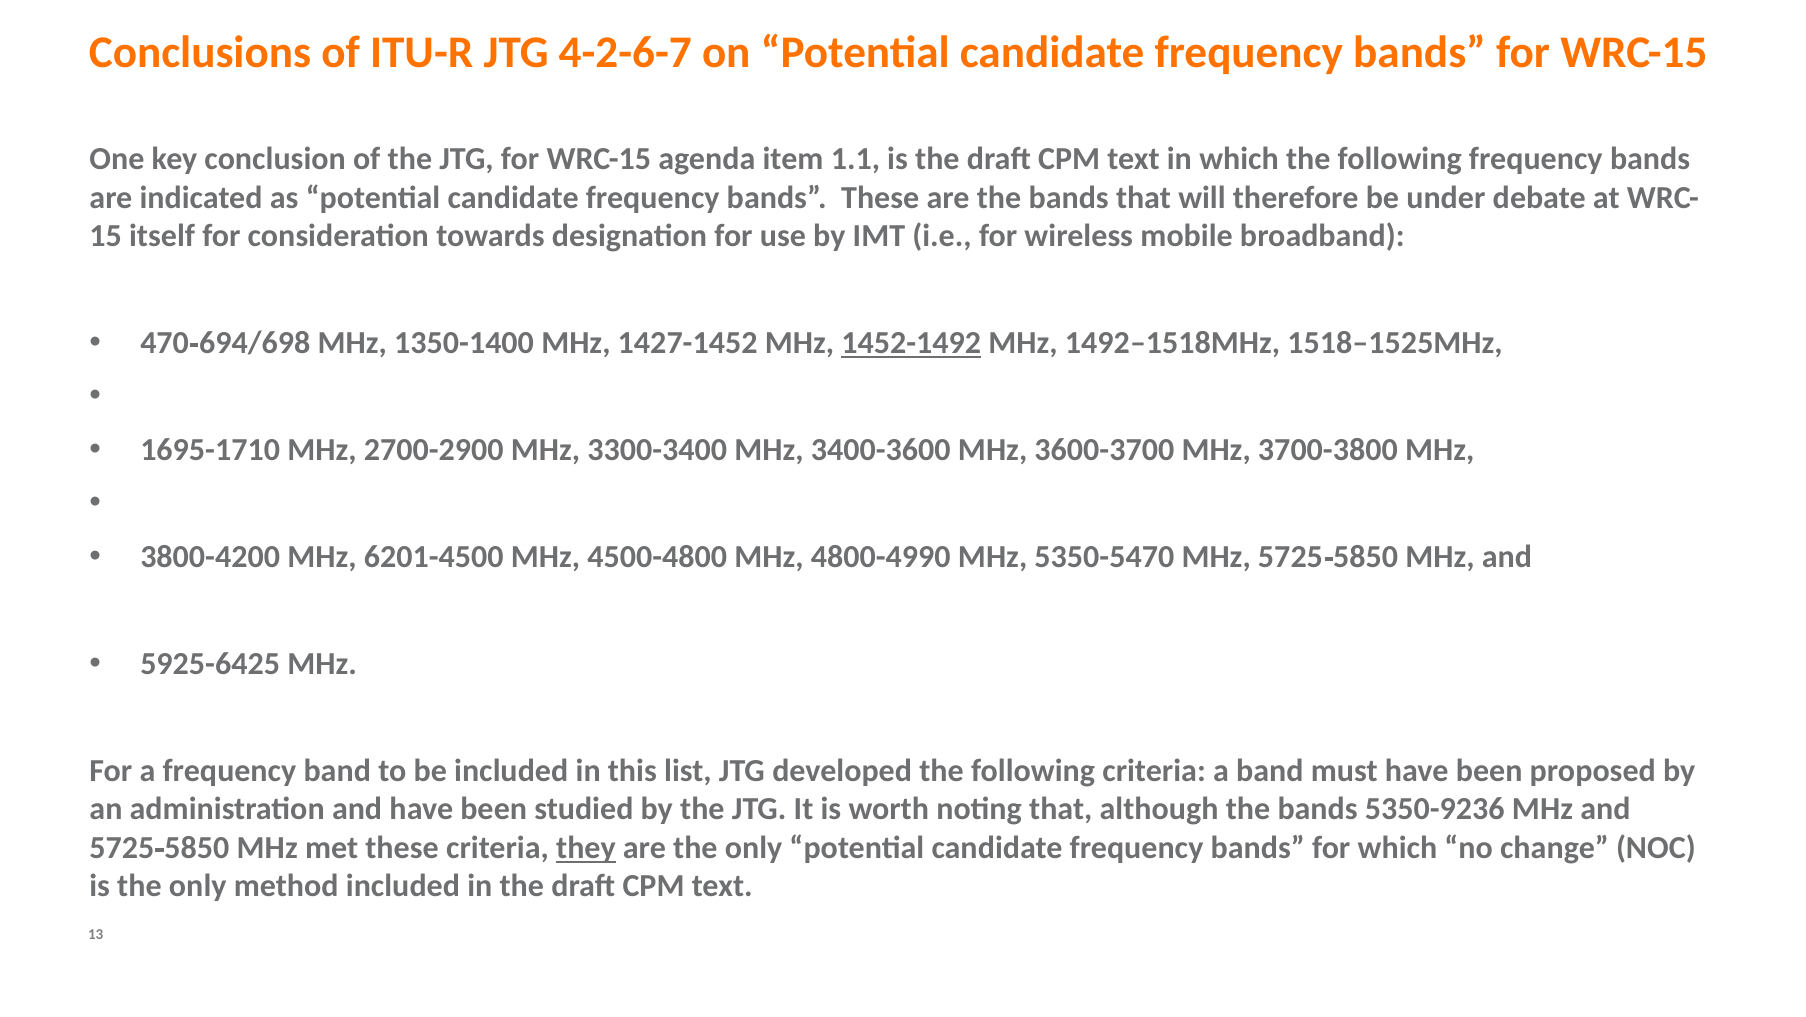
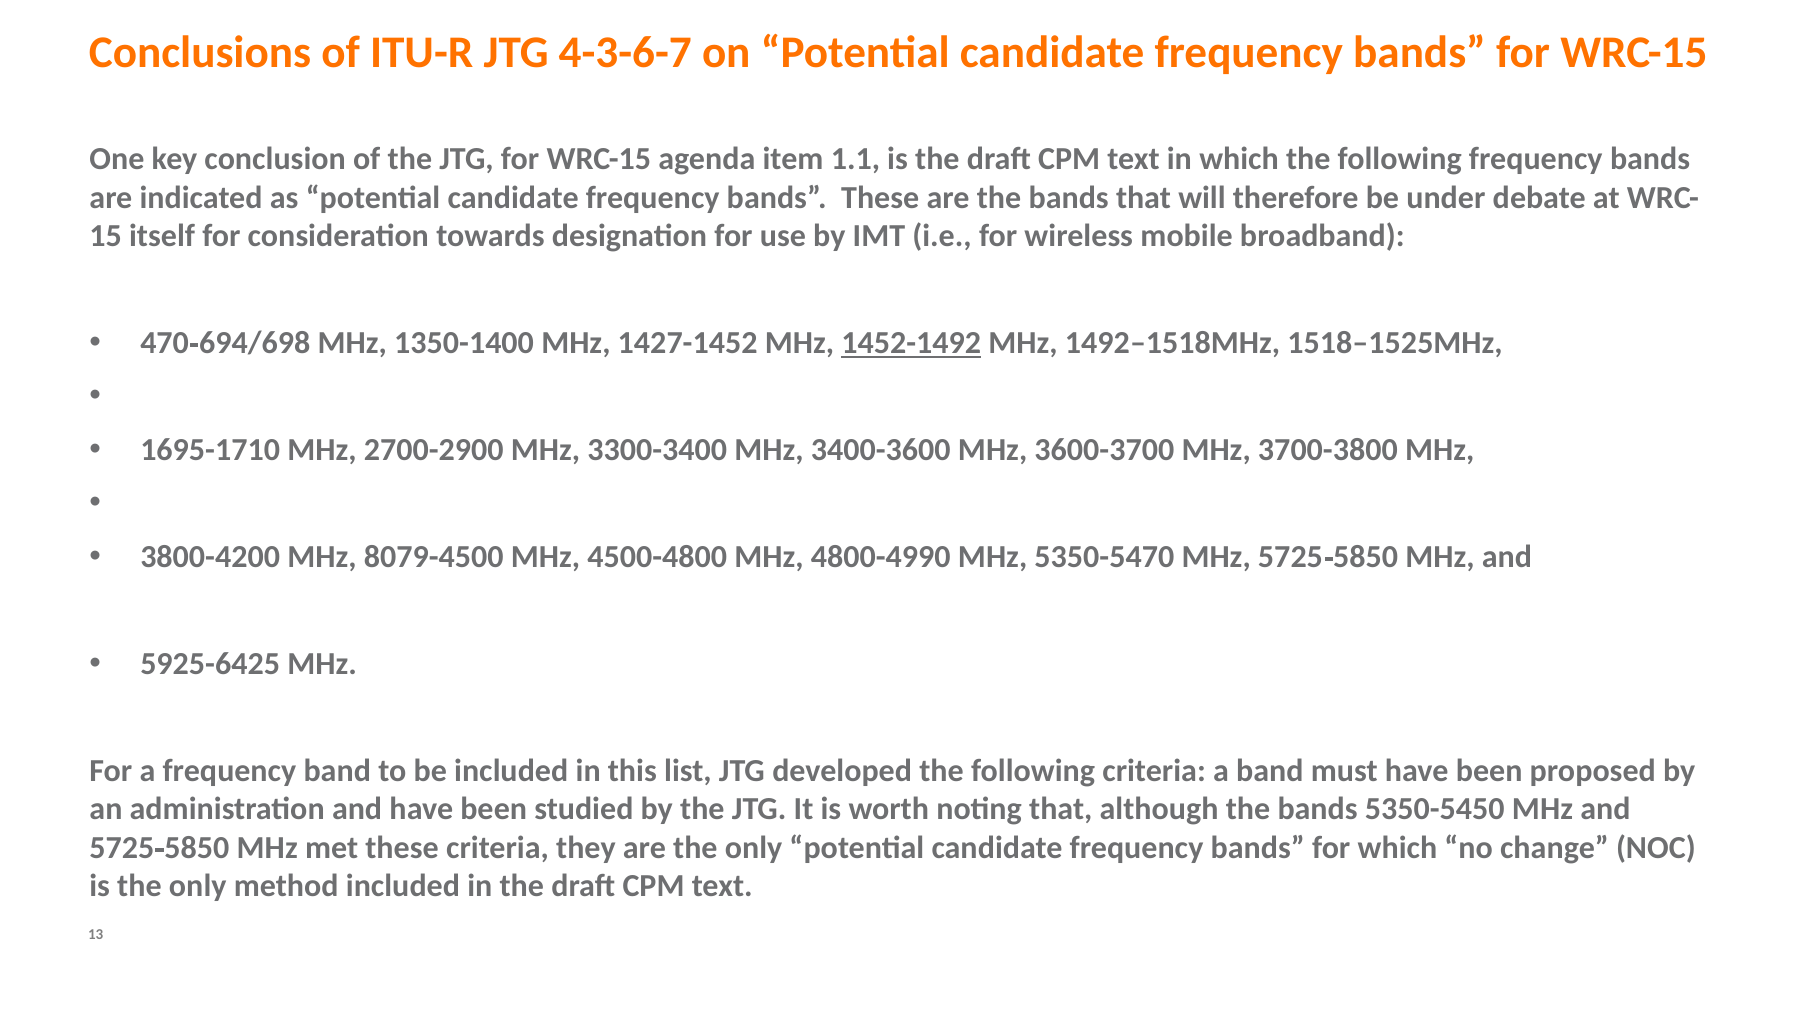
4-2-6-7: 4-2-6-7 -> 4-3-6-7 (625, 53)
6201-4500: 6201-4500 -> 8079-4500 (434, 557)
5350-9236: 5350-9236 -> 5350-5450 (1435, 809)
they underline: present -> none (586, 848)
